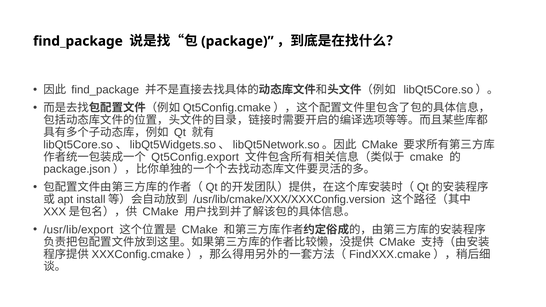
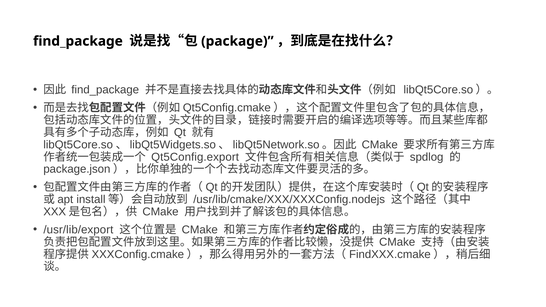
cmake: cmake -> spdlog (427, 157)
/usr/lib/cmake/XXX/XXXConfig.version: /usr/lib/cmake/XXX/XXXConfig.version -> /usr/lib/cmake/XXX/XXXConfig.nodejs (289, 200)
